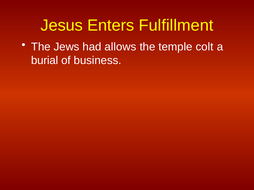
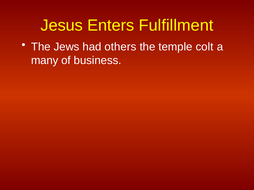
allows: allows -> others (120, 47)
burial: burial -> many (45, 60)
